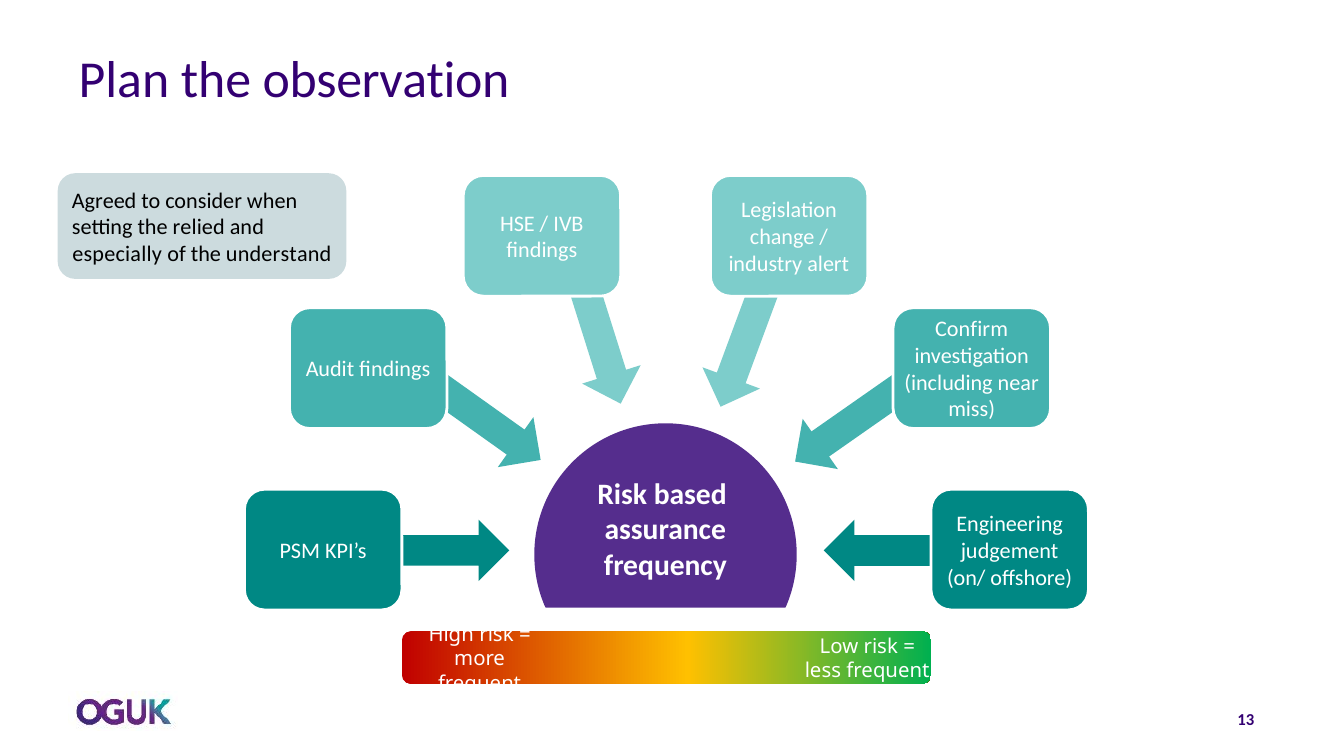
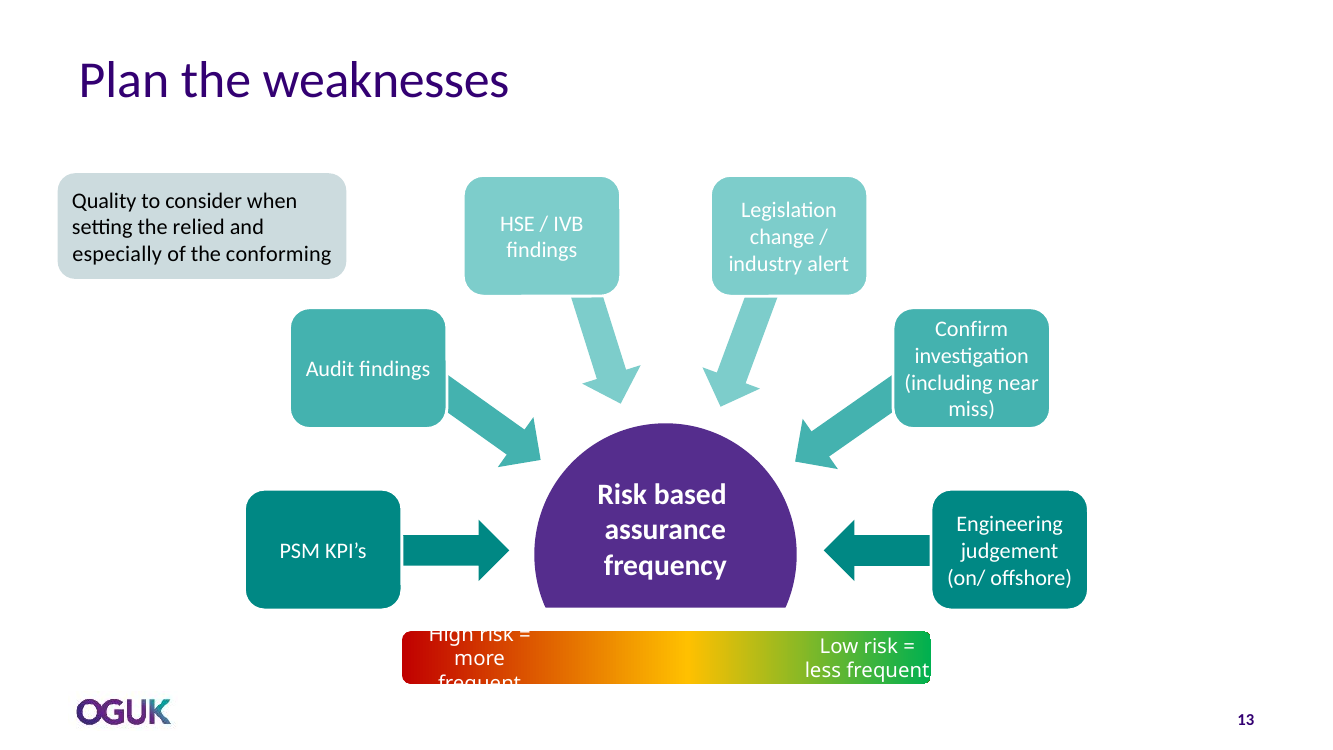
observation: observation -> weaknesses (386, 81)
Agreed: Agreed -> Quality (104, 201)
understand: understand -> conforming (279, 254)
